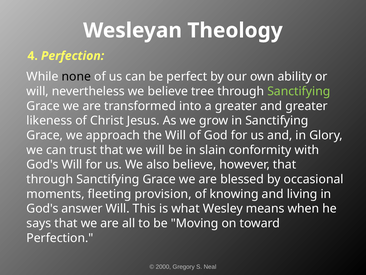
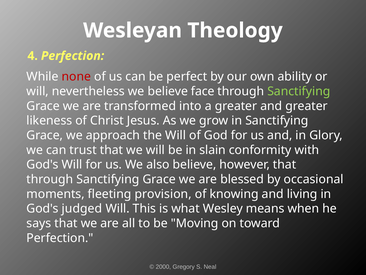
none colour: black -> red (76, 77)
tree: tree -> face (203, 91)
answer: answer -> judged (82, 208)
